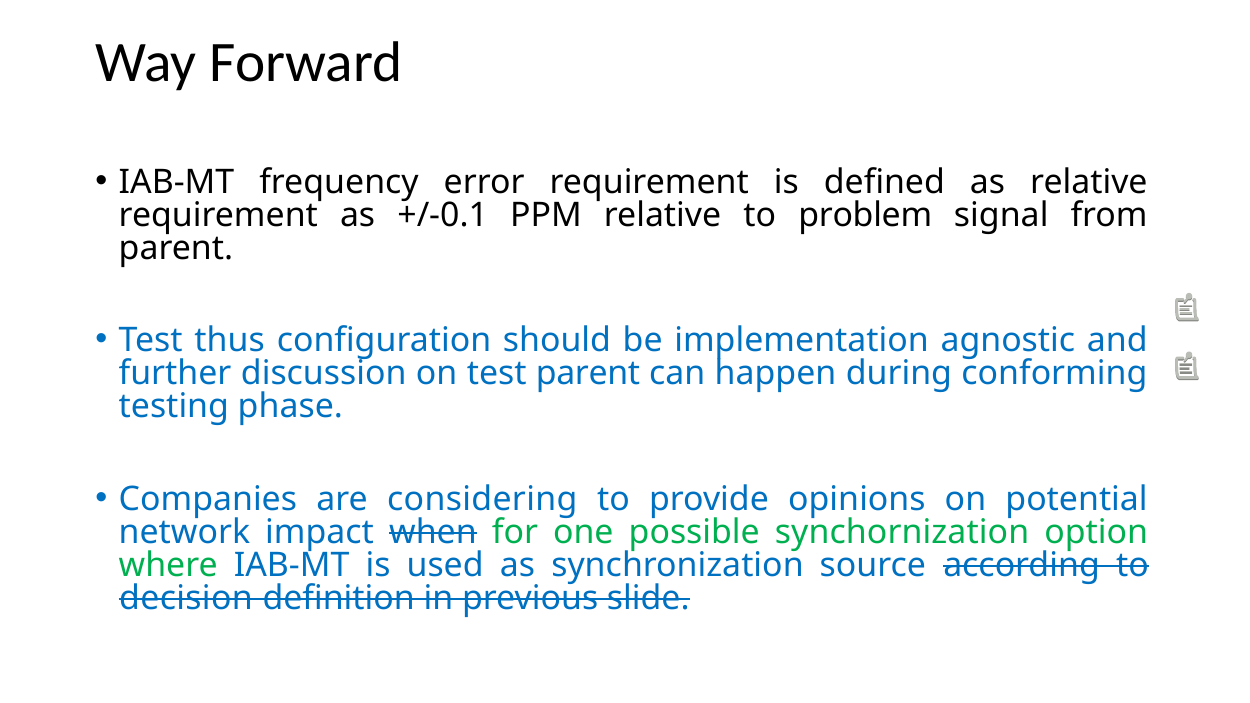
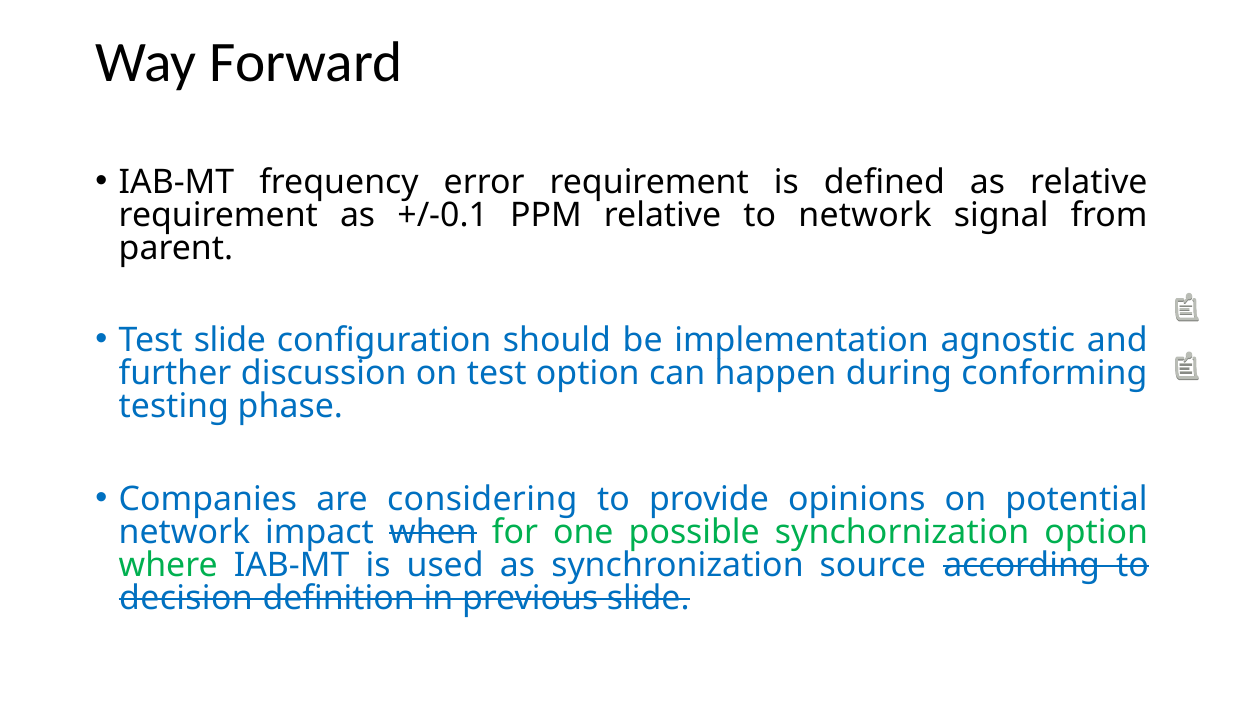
to problem: problem -> network (865, 215)
Test thus: thus -> slide (230, 341)
test parent: parent -> option (588, 374)
